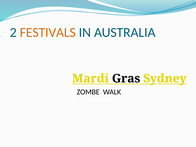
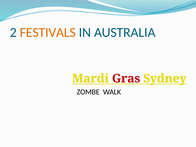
Gras colour: black -> red (126, 79)
